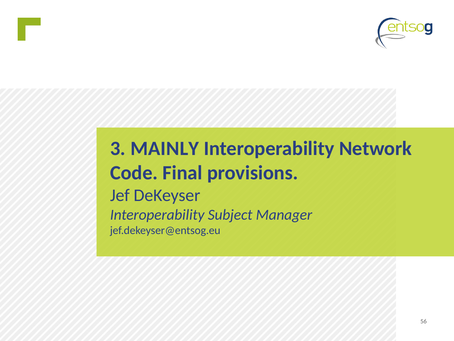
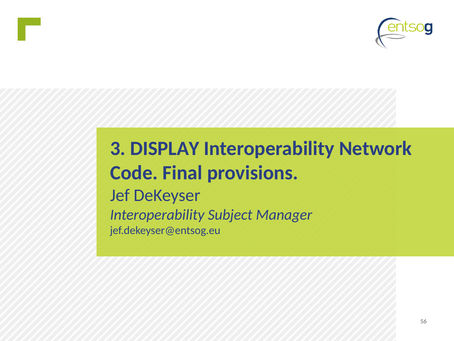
MAINLY: MAINLY -> DISPLAY (165, 148)
